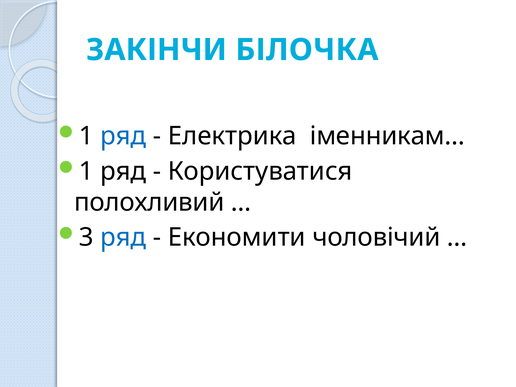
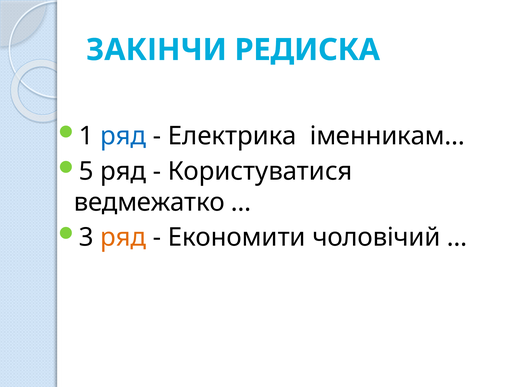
БІЛОЧКА: БІЛОЧКА -> РЕДИСКА (307, 50)
1: 1 -> 5 (86, 171)
полохливий: полохливий -> ведмежатко (149, 202)
ряд colour: blue -> orange (123, 237)
